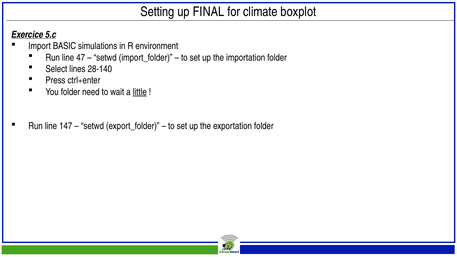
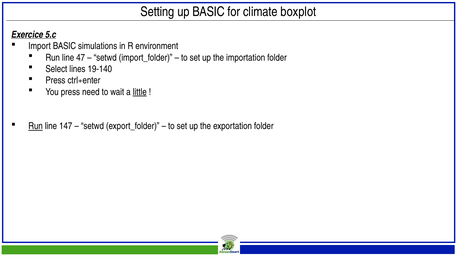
up FINAL: FINAL -> BASIC (209, 12)
28-140: 28-140 -> 19-140 (100, 69)
You folder: folder -> press (70, 92)
Run underline: none -> present (36, 126)
